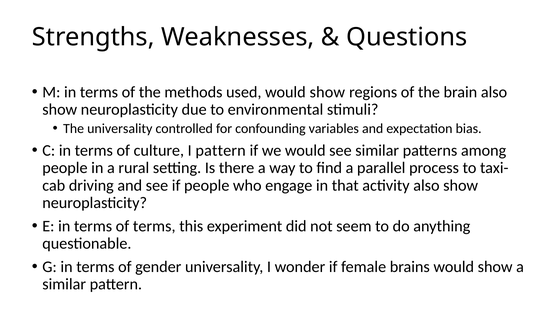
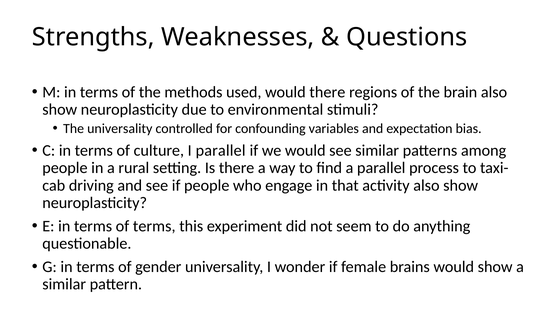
used would show: show -> there (327, 92)
I pattern: pattern -> parallel (221, 151)
